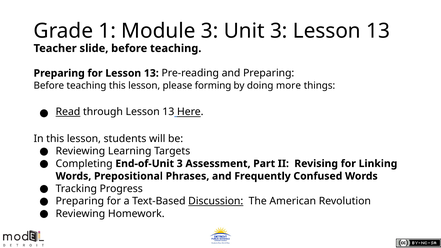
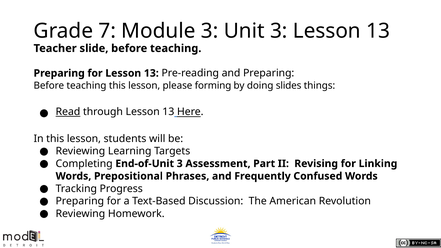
1: 1 -> 7 (107, 31)
more: more -> slides (289, 85)
Discussion underline: present -> none (216, 201)
